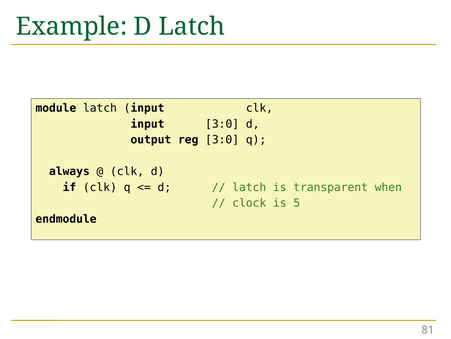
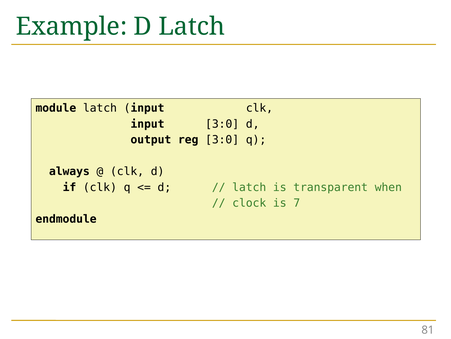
5: 5 -> 7 (297, 203)
